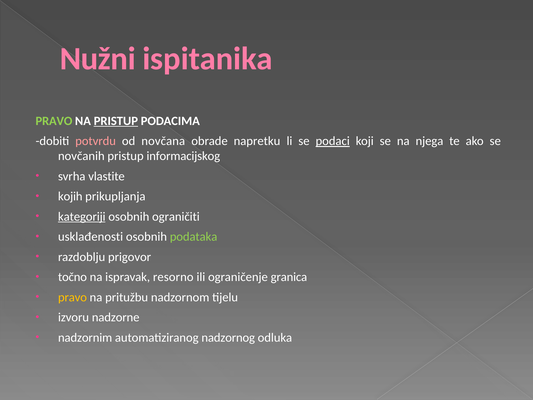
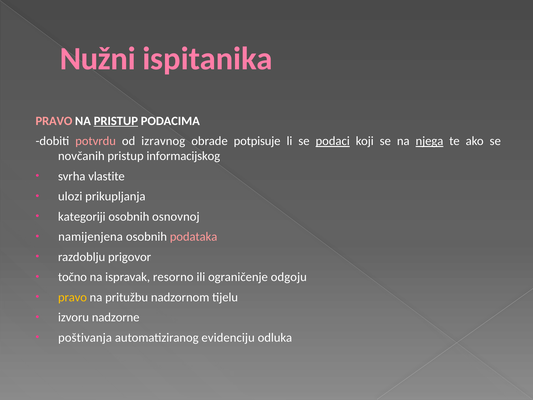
PRAVO colour: light green -> pink (54, 121)
novčana: novčana -> izravnog (163, 141)
napretku: napretku -> potpisuje (257, 141)
njega underline: none -> present (429, 141)
kojih: kojih -> ulozi (70, 196)
kategoriji underline: present -> none (82, 216)
ograničiti: ograničiti -> osnovnoj (176, 216)
usklađenosti: usklađenosti -> namijenjena (91, 237)
podataka colour: light green -> pink (194, 237)
granica: granica -> odgoju (289, 277)
nadzornim: nadzornim -> poštivanja (85, 337)
nadzornog: nadzornog -> evidenciju (228, 337)
